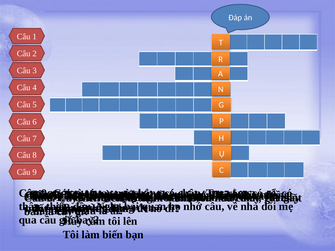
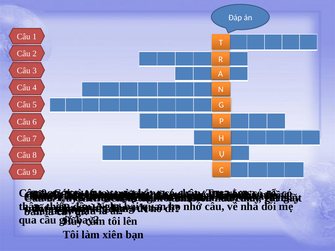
làm biến: biến -> xiên (113, 235)
